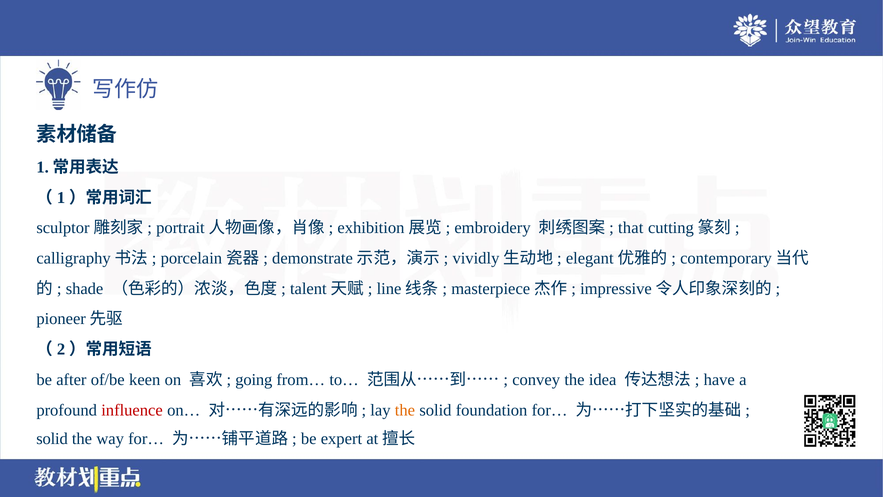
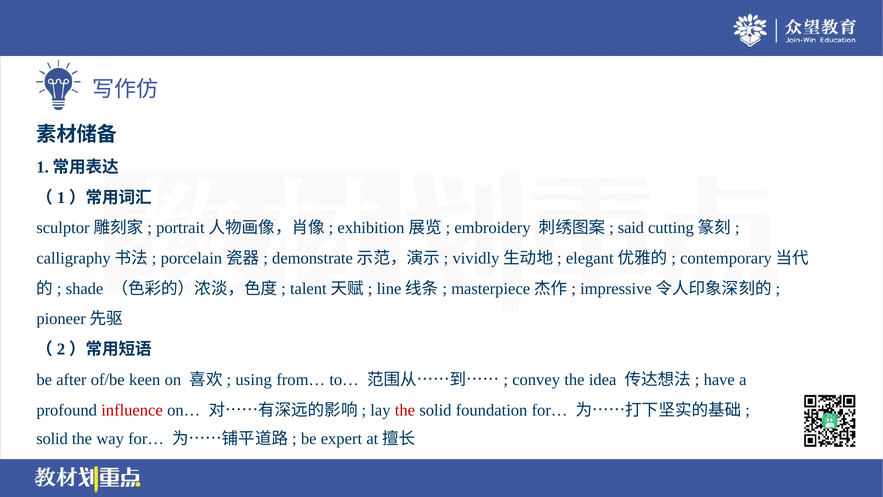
that: that -> said (631, 228)
going: going -> using (254, 379)
the colour: orange -> red (405, 410)
